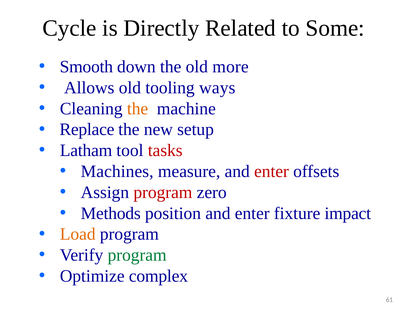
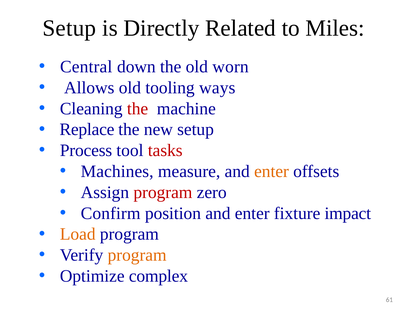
Cycle: Cycle -> Setup (69, 28)
Some: Some -> Miles (335, 28)
Smooth: Smooth -> Central (86, 67)
more: more -> worn (231, 67)
the colour: orange -> red (138, 108)
Latham: Latham -> Process (86, 150)
enter colour: red -> orange (271, 171)
Methods: Methods -> Confirm (111, 213)
program colour: green -> orange (137, 255)
